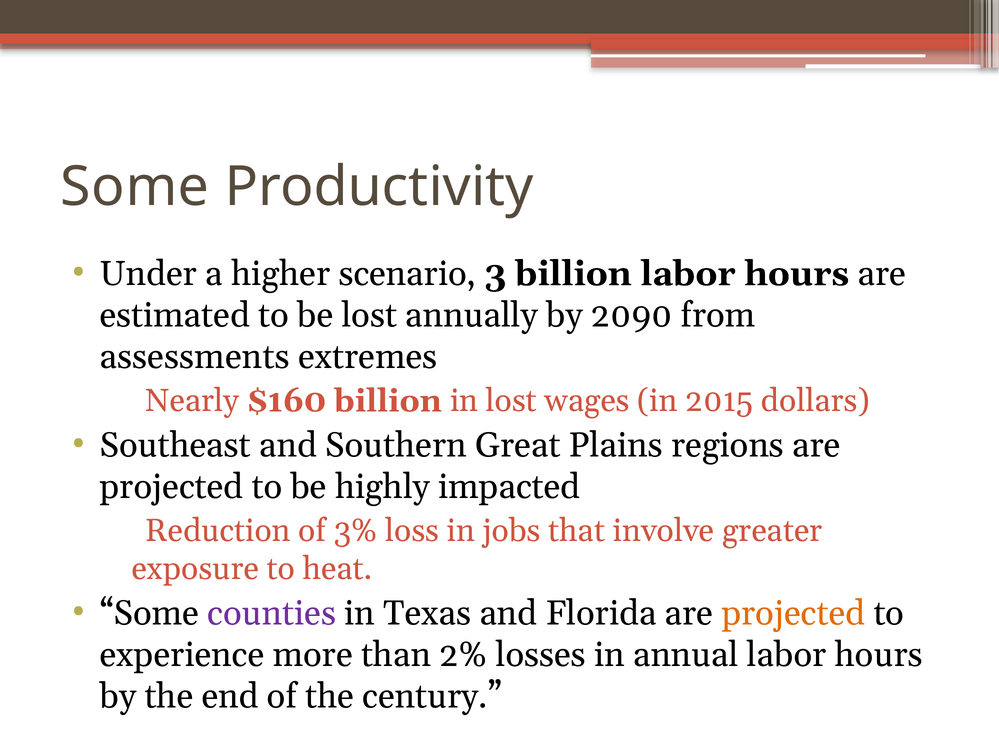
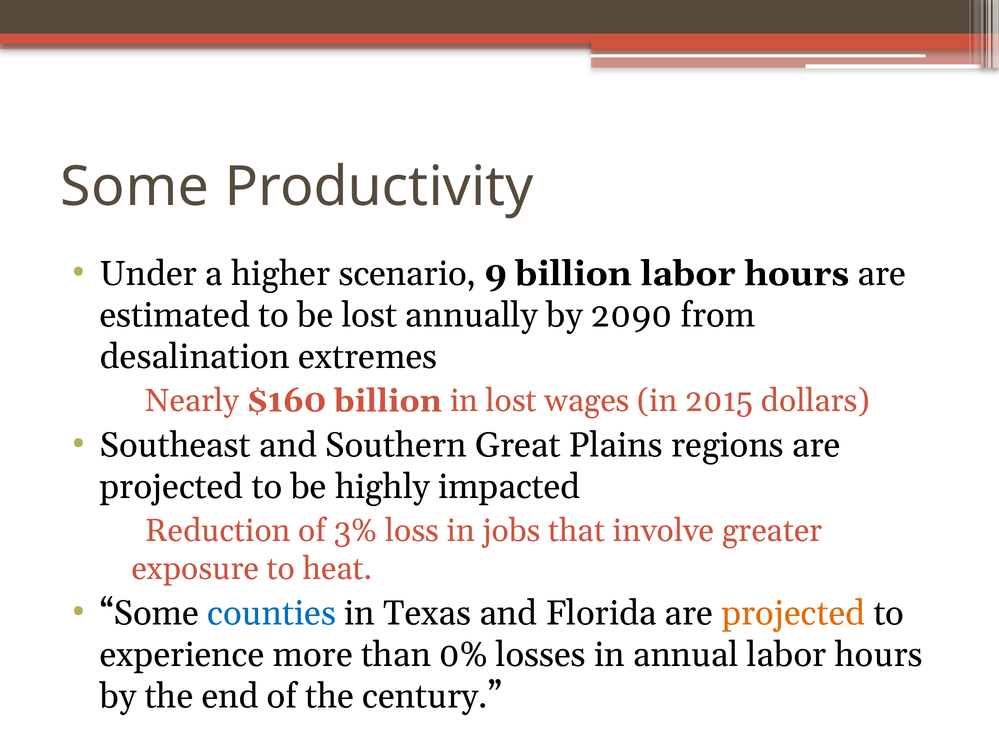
3: 3 -> 9 (496, 274)
assessments: assessments -> desalination (195, 357)
counties colour: purple -> blue (272, 613)
2%: 2% -> 0% (464, 655)
